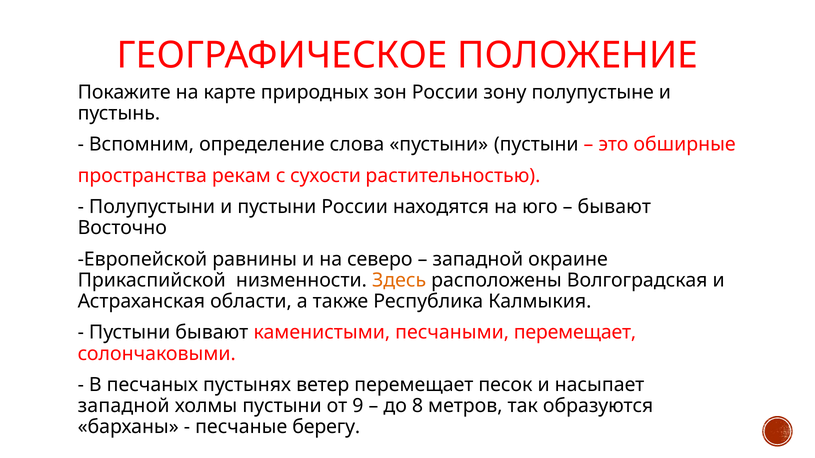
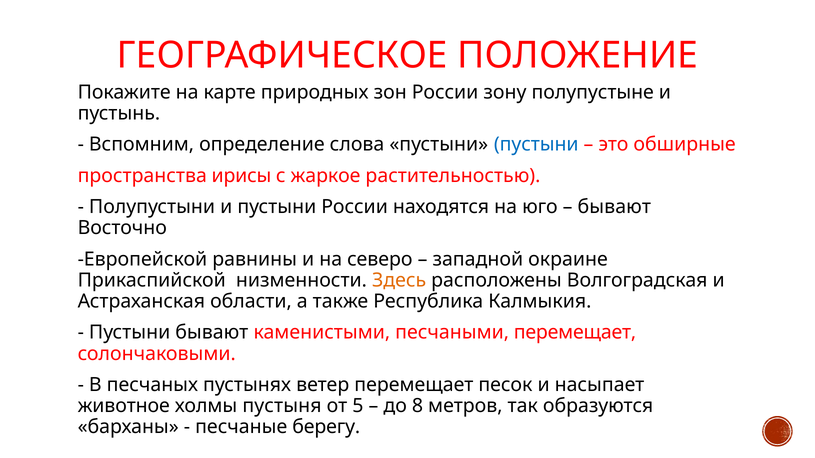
пустыни colour: black -> blue (536, 145)
рекам: рекам -> ирисы (241, 176)
сухости: сухости -> жаркое (326, 176)
западной: западной -> животное (124, 406)
холмы пустыни: пустыни -> пустыня (282, 406)
9: 9 -> 5 (358, 406)
